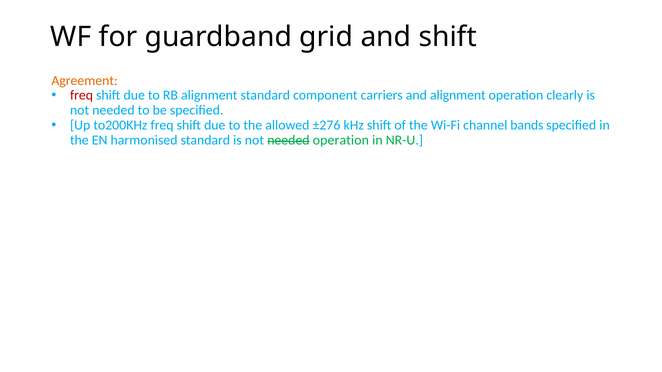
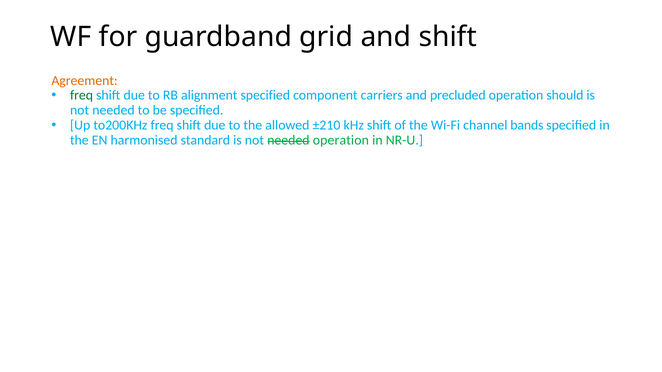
freq colour: red -> green (82, 96)
alignment standard: standard -> specified (265, 96)
and alignment: alignment -> precluded (458, 96)
clearly: clearly -> should (565, 96)
±276: ±276 -> ±210 (326, 125)
